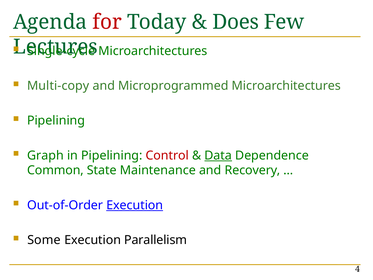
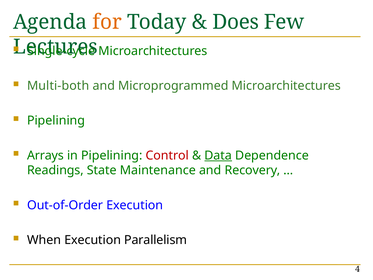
for colour: red -> orange (107, 22)
Multi-copy: Multi-copy -> Multi-both (58, 86)
Graph: Graph -> Arrays (45, 155)
Common: Common -> Readings (55, 170)
Execution underline: present -> none (135, 205)
Some: Some -> When (44, 240)
